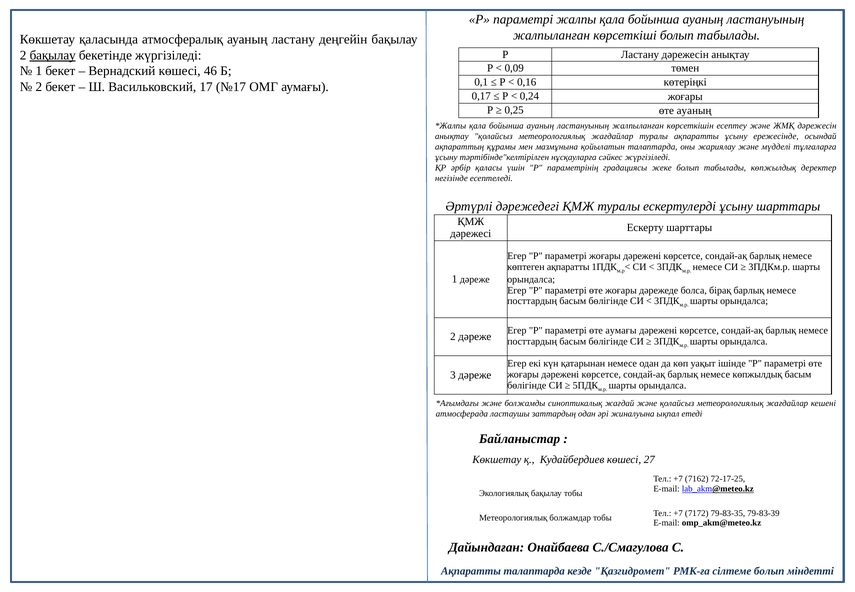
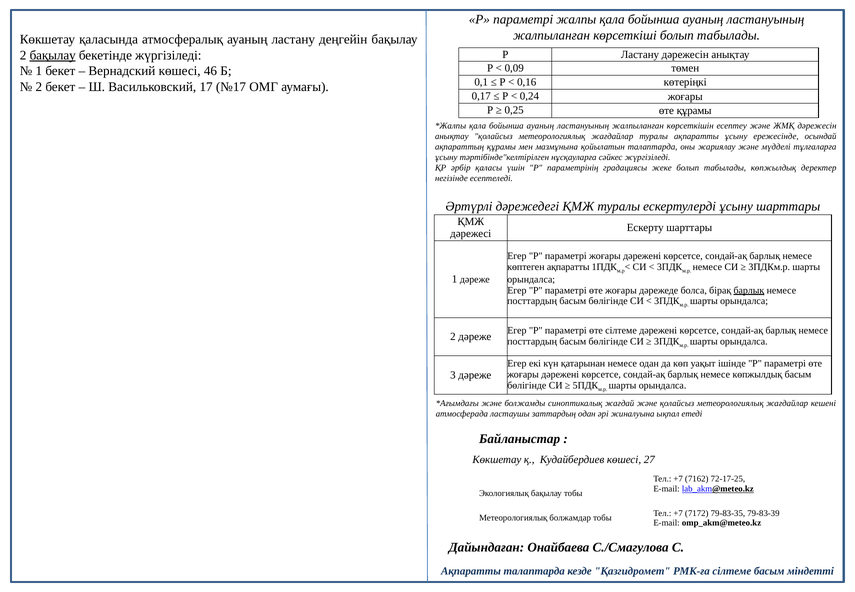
өте ауаның: ауаның -> құрамы (694, 110)
барлық underline: none -> present (749, 290)
өте аумағы: аумағы -> сілтеме (621, 331)
сілтеме болып: болып -> басым (769, 571)
